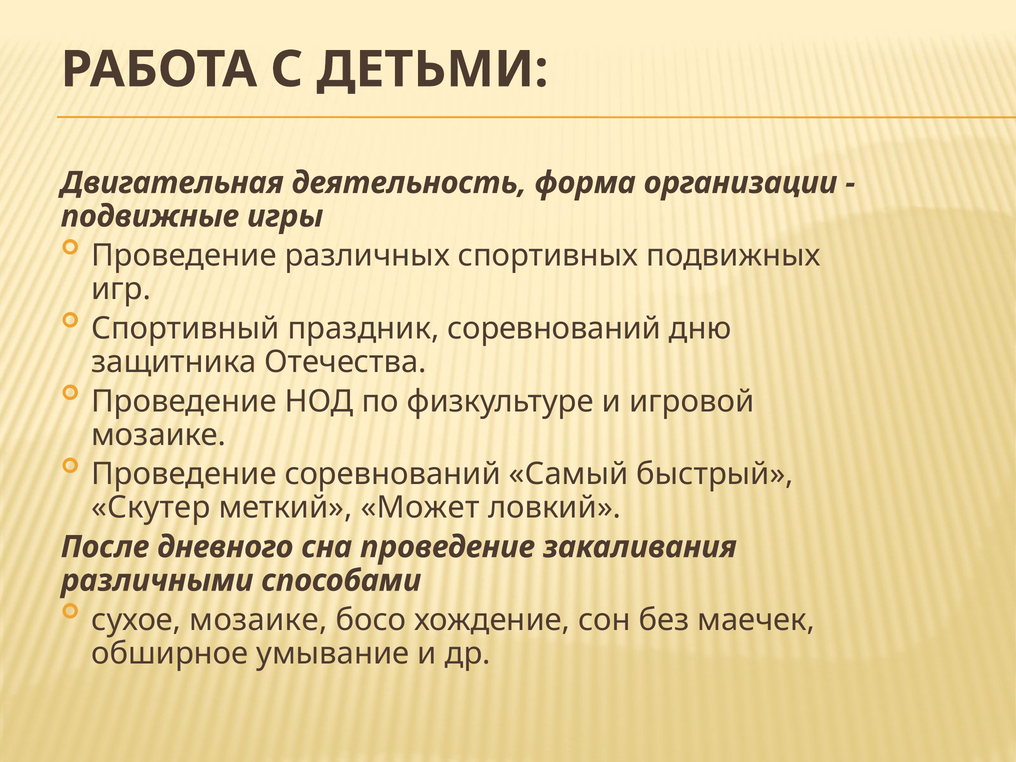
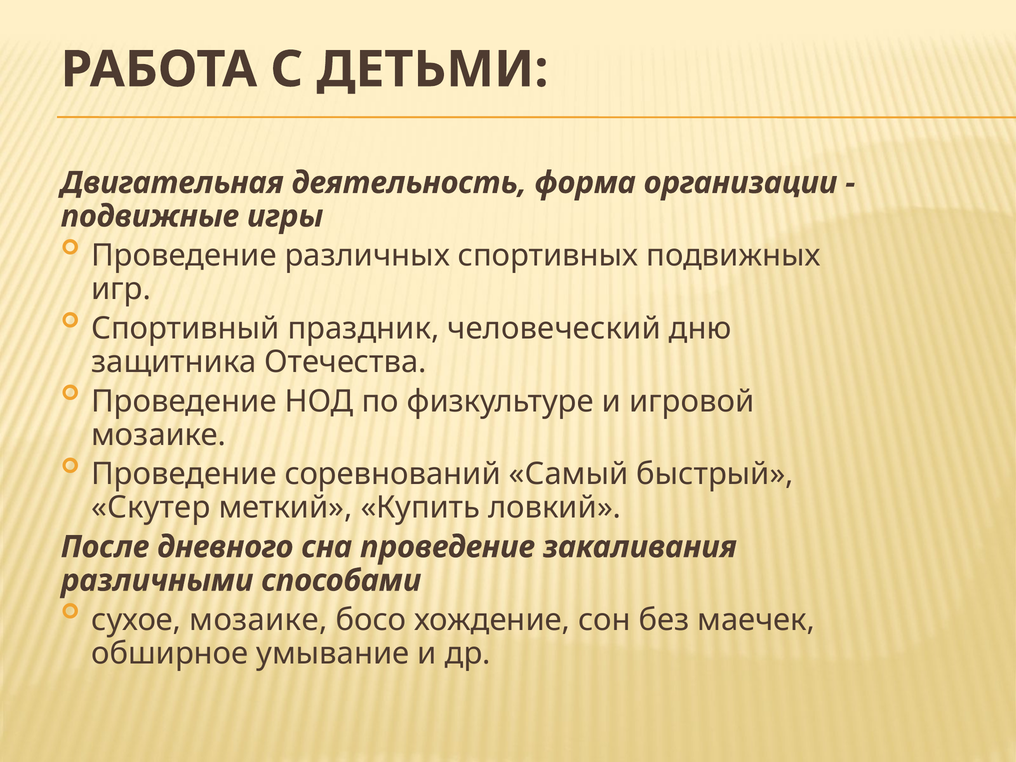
праздник соревнований: соревнований -> человеческий (554, 328)
Может: Может -> Купить (420, 508)
